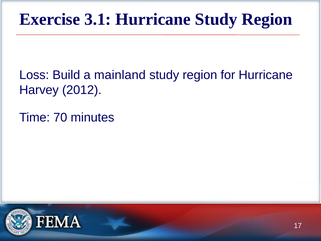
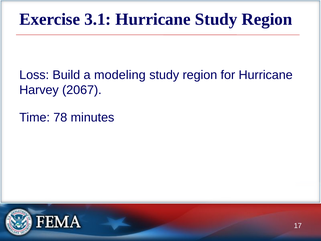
mainland: mainland -> modeling (120, 75)
2012: 2012 -> 2067 (82, 90)
70: 70 -> 78 (60, 117)
